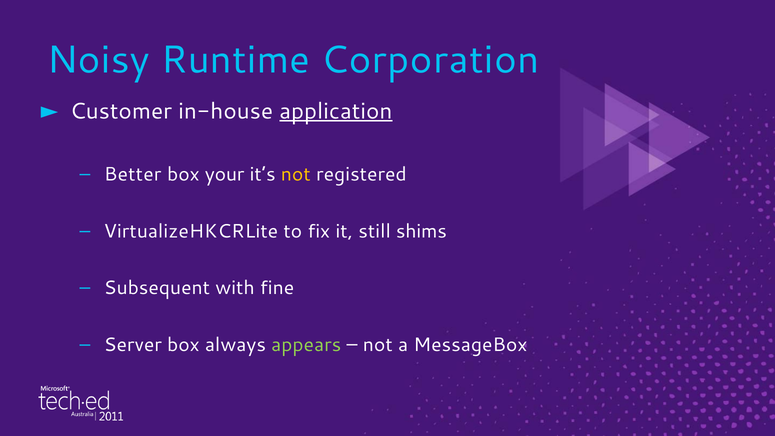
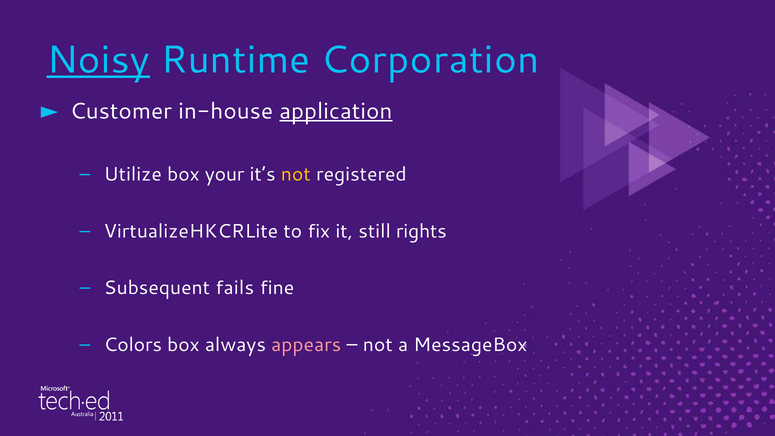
Noisy underline: none -> present (98, 60)
Better: Better -> Utilize (133, 174)
shims: shims -> rights (421, 231)
with: with -> fails (235, 288)
Server: Server -> Colors (133, 345)
appears colour: light green -> pink (306, 345)
